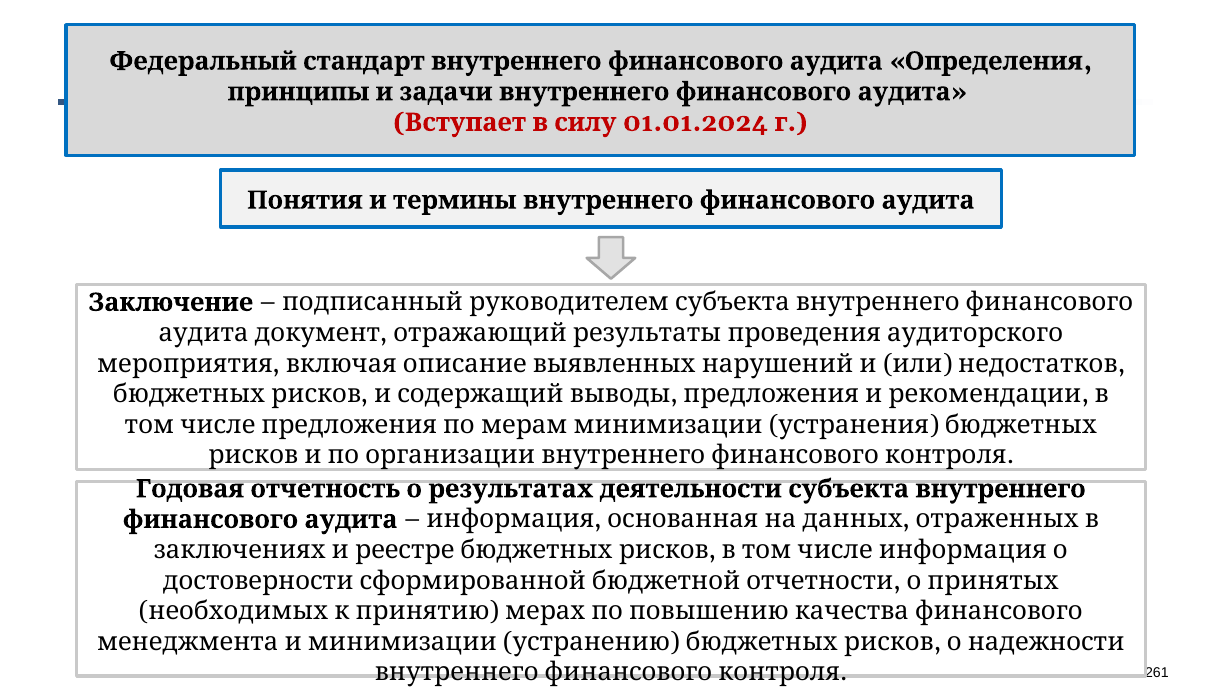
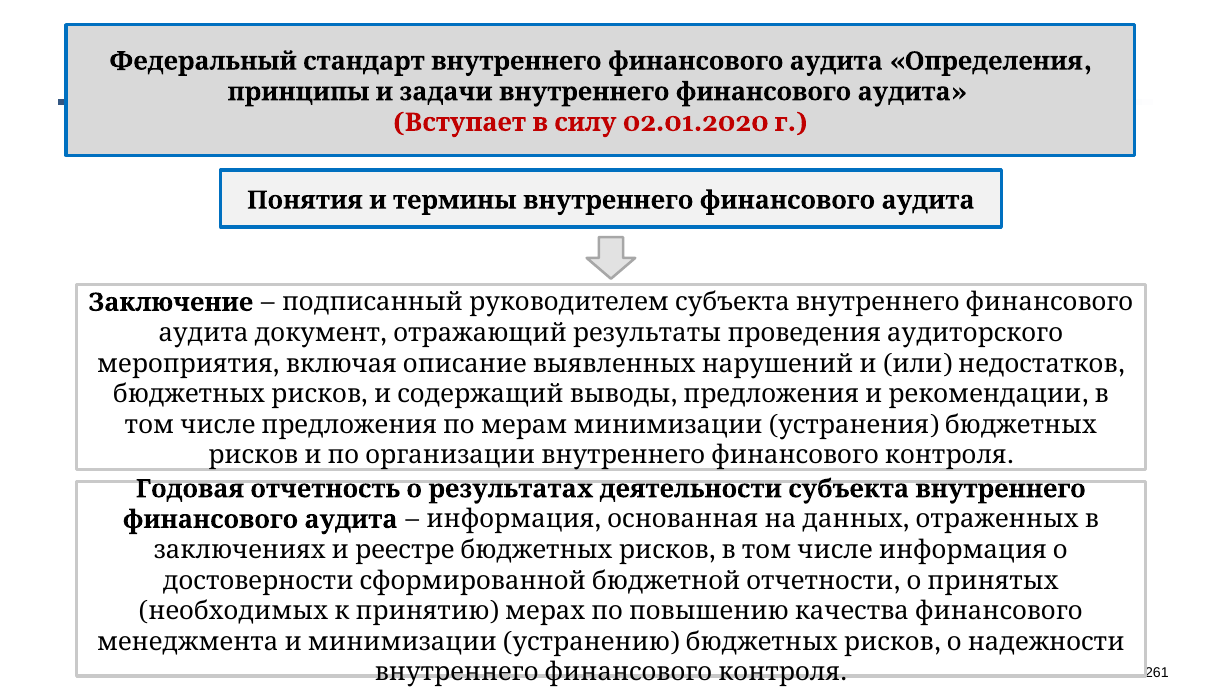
01.01.2024: 01.01.2024 -> 02.01.2020 (696, 122)
